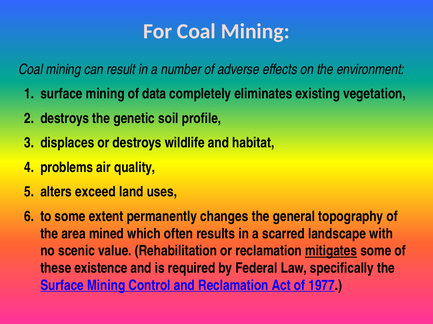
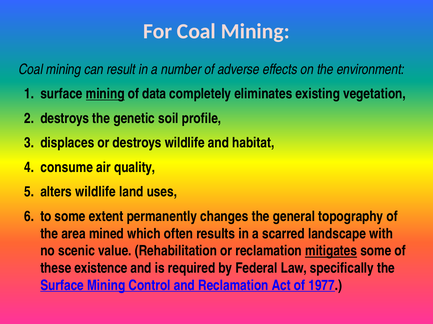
mining underline: none -> present (105, 94)
problems: problems -> consume (67, 168)
alters exceed: exceed -> wildlife (95, 192)
